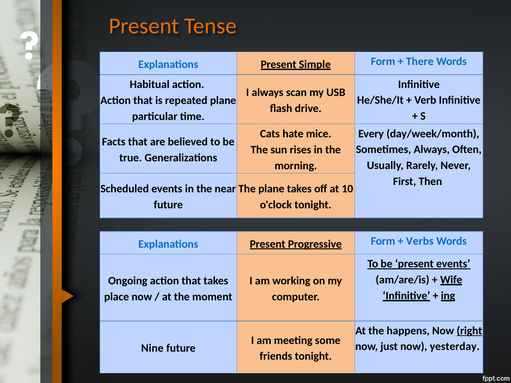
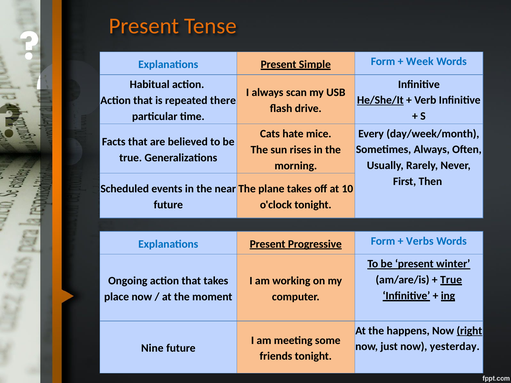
There: There -> Week (420, 62)
He/She/It underline: none -> present (380, 100)
repeated plane: plane -> there (223, 101)
present events: events -> winter (453, 264)
Wife: Wife -> True (451, 280)
